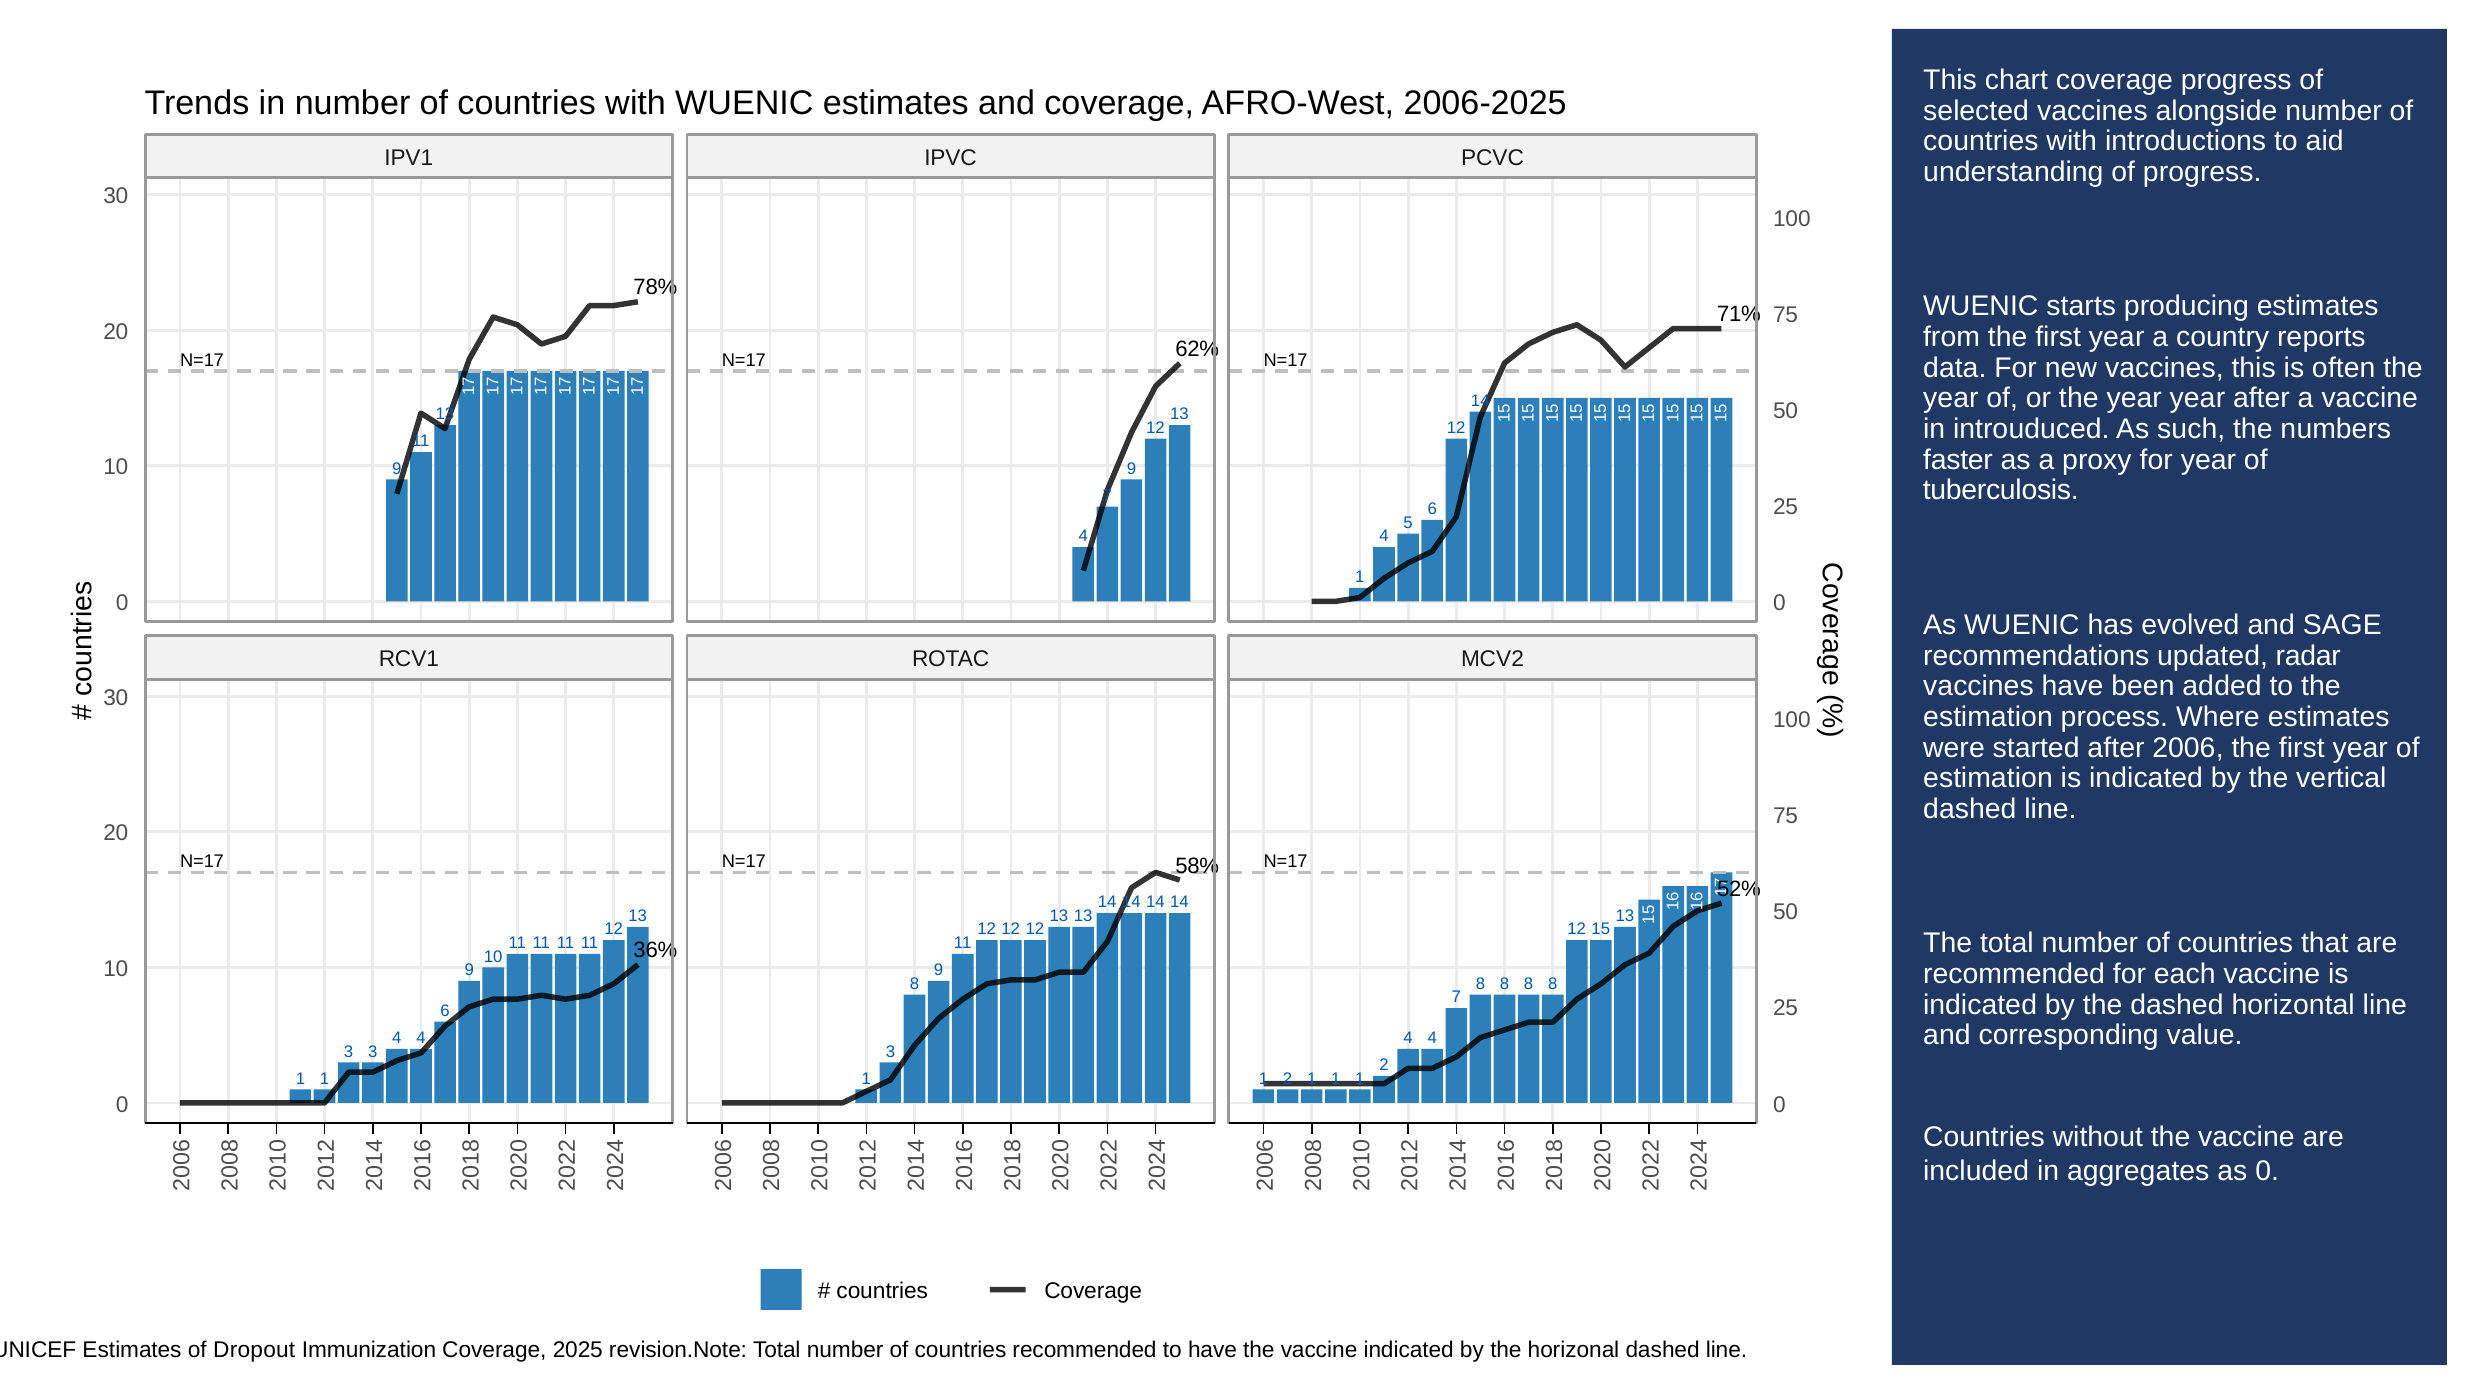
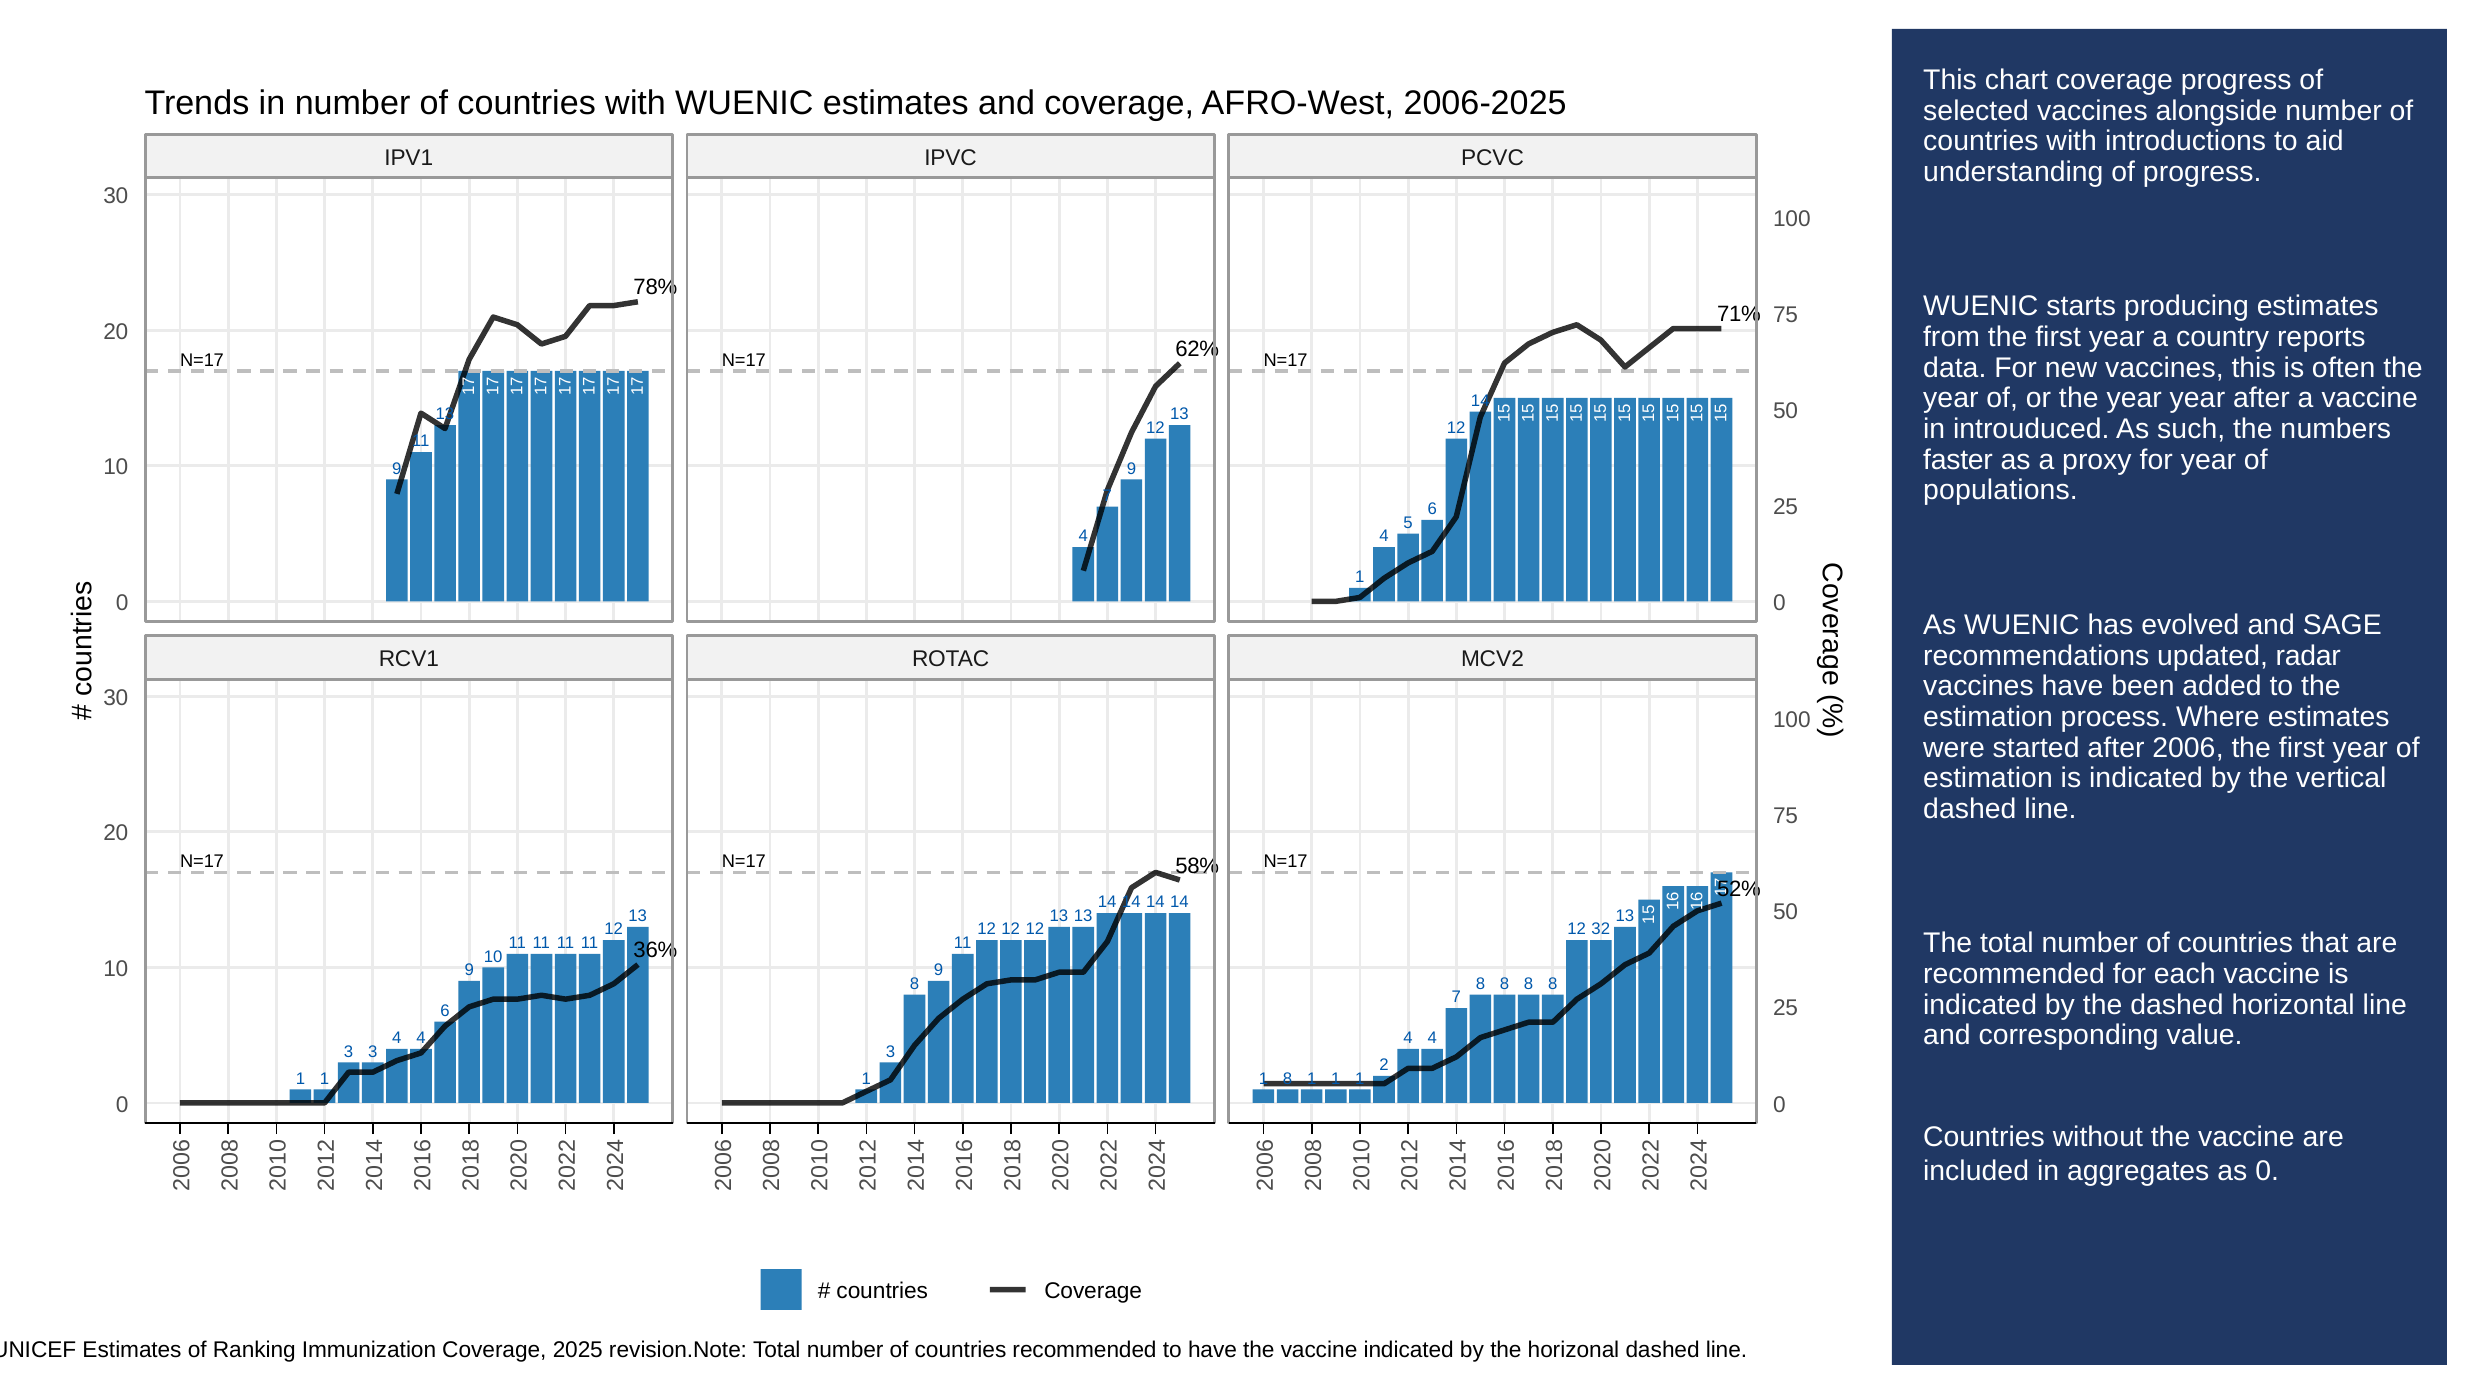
tuberculosis: tuberculosis -> populations (2001, 491)
15: 15 -> 32 (1601, 929)
2: 2 -> 8 (1288, 1079)
Dropout: Dropout -> Ranking (254, 1350)
